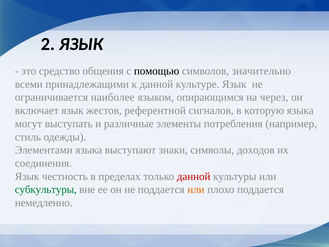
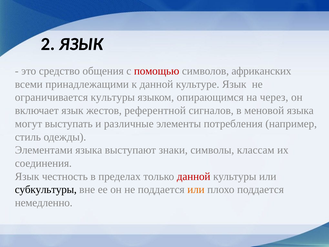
помощью colour: black -> red (157, 71)
значительно: значительно -> африканских (261, 71)
ограничивается наиболее: наиболее -> культуры (113, 97)
которую: которую -> меновой (264, 110)
доходов: доходов -> классам (256, 150)
субкультуры colour: green -> black (46, 189)
